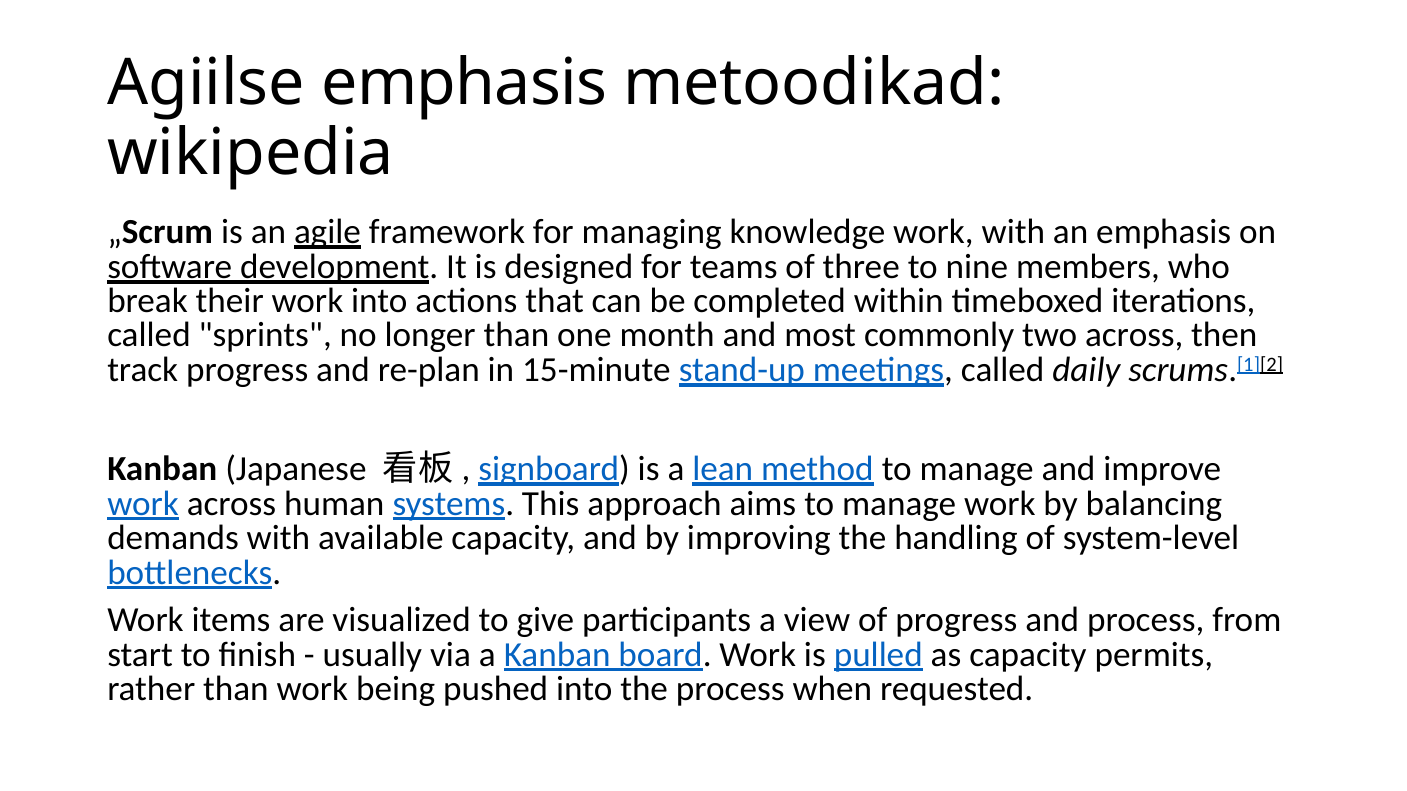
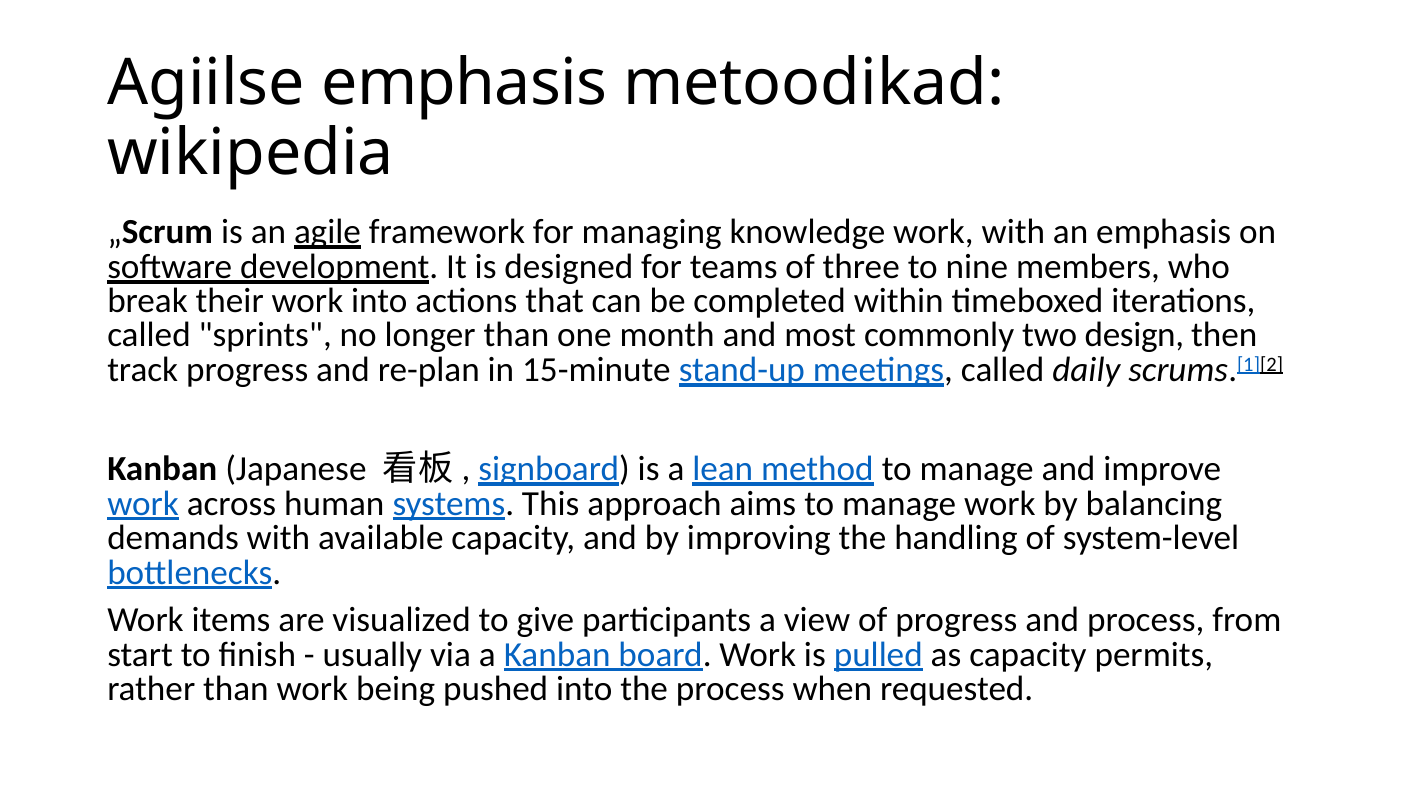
two across: across -> design (1134, 335)
